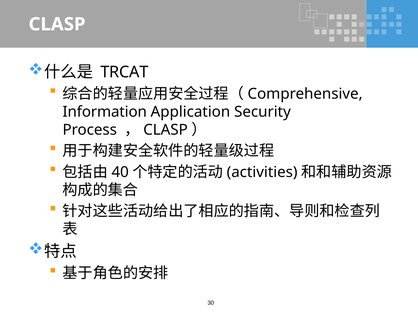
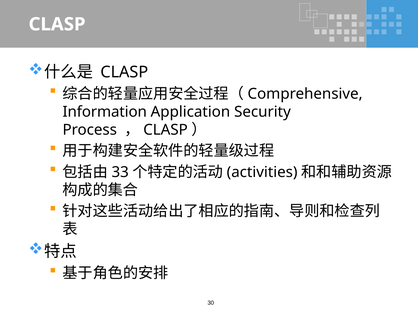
TRCAT: TRCAT -> CLASP (124, 72)
40: 40 -> 33 (120, 172)
